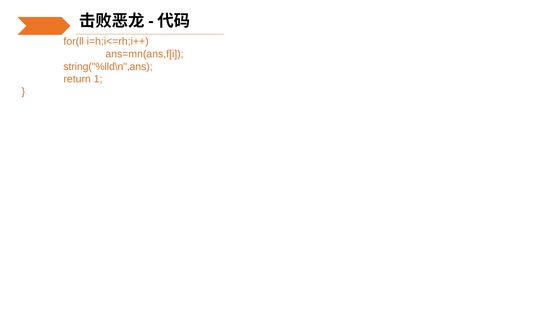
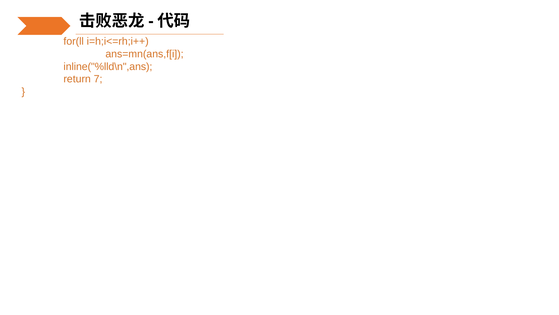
string("%lld\n",ans: string("%lld\n",ans -> inline("%lld\n",ans (108, 66)
1: 1 -> 7 (98, 79)
